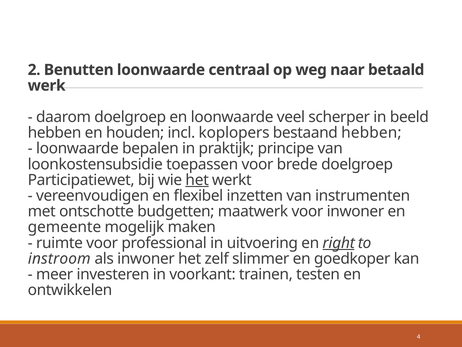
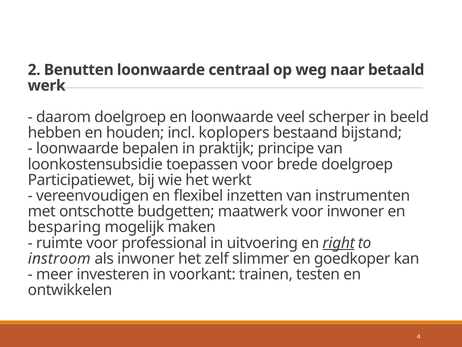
bestaand hebben: hebben -> bijstand (372, 133)
het underline: present -> none (197, 180)
gemeente: gemeente -> besparing (64, 227)
